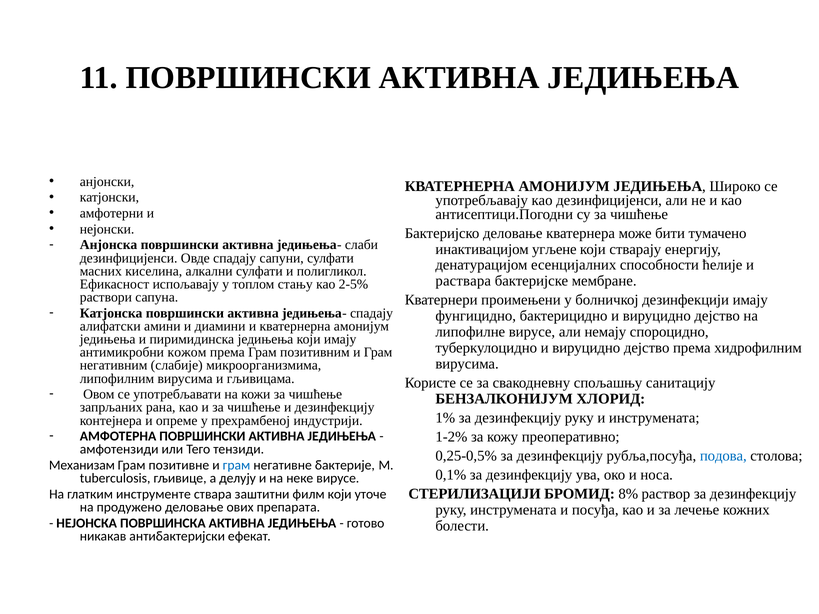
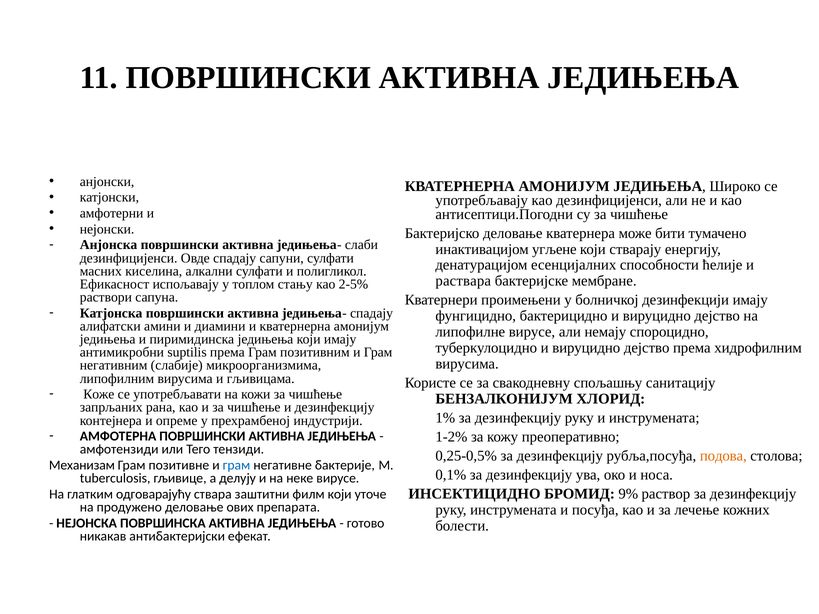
кожом: кожом -> suptilis (187, 353)
Овом: Овом -> Коже (99, 395)
подова colour: blue -> orange (723, 456)
СТЕРИЛИЗАЦИЈИ: СТЕРИЛИЗАЦИЈИ -> ИНСЕКТИЦИДНО (474, 494)
8%: 8% -> 9% (628, 494)
инструменте: инструменте -> одговарајућу (154, 494)
